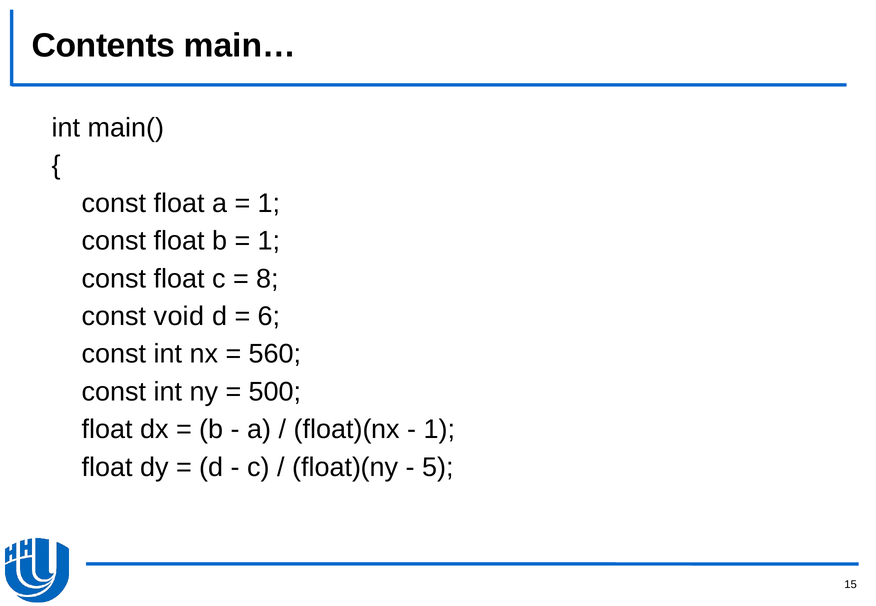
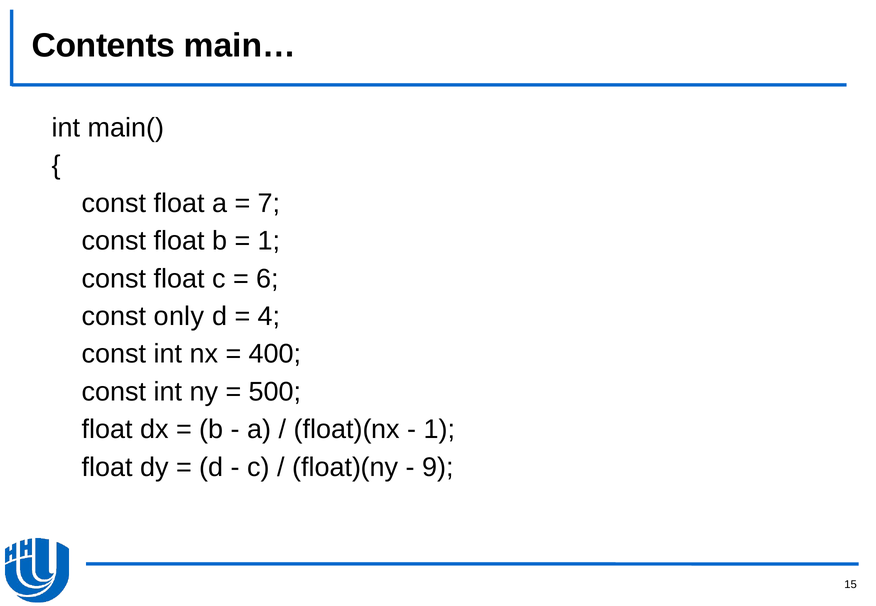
1: 1 -> 7 (269, 204)
8: 8 -> 6 (268, 279)
void: void -> only (179, 317)
6: 6 -> 4 (269, 317)
560: 560 -> 400 (275, 354)
5: 5 -> 9 (438, 468)
